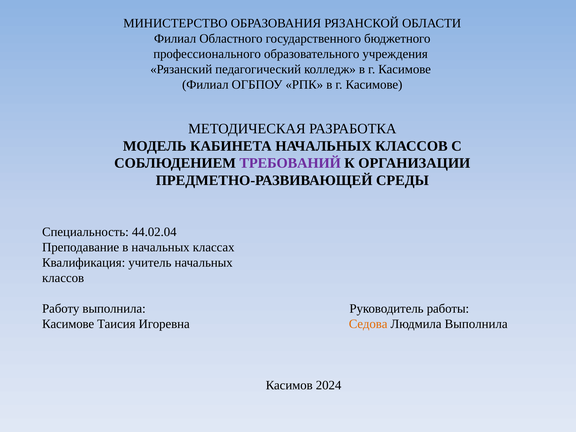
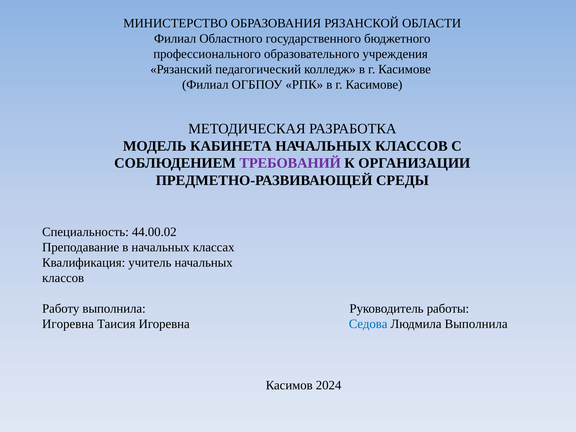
44.02.04: 44.02.04 -> 44.00.02 (154, 232)
Касимове: Касимове -> Игоревна (68, 324)
Седова colour: orange -> blue (368, 324)
